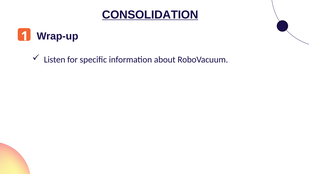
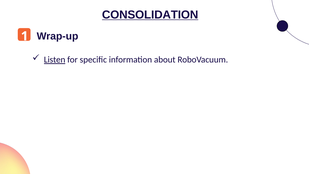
Listen underline: none -> present (55, 60)
